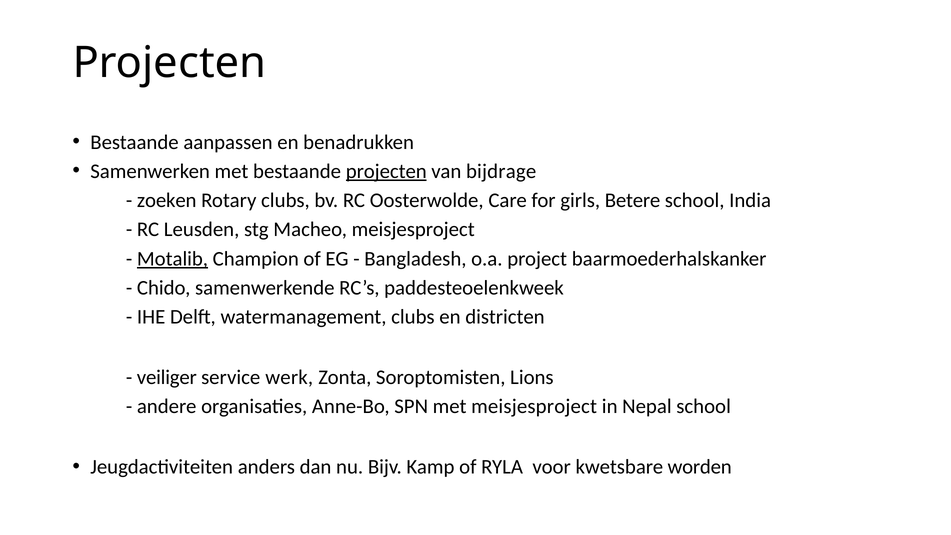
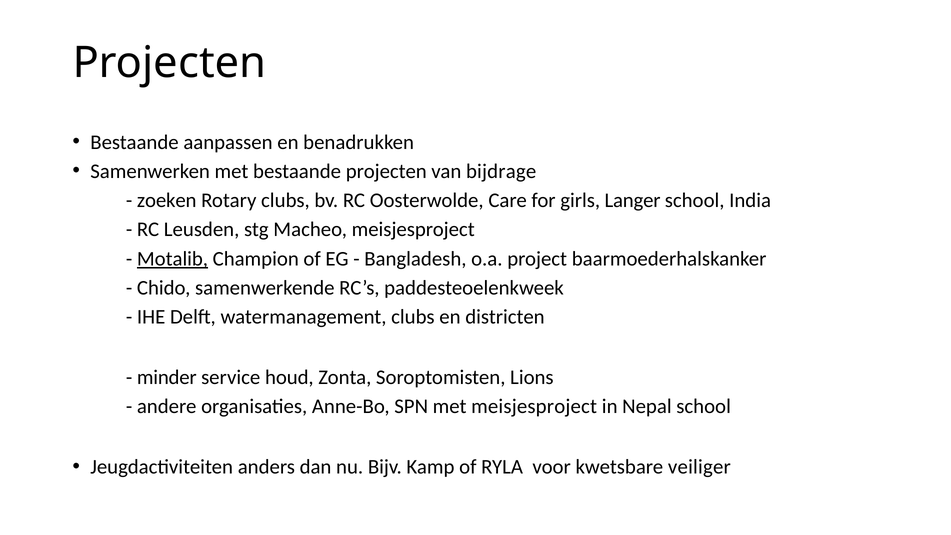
projecten underline: present -> none (386, 171)
Betere: Betere -> Langer (633, 200)
veiliger: veiliger -> minder (167, 377)
werk: werk -> houd (289, 377)
worden: worden -> veiliger (699, 467)
